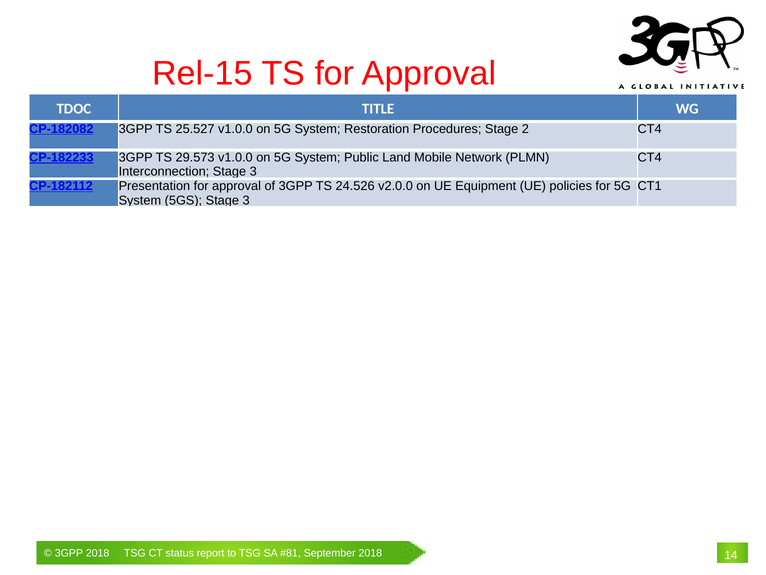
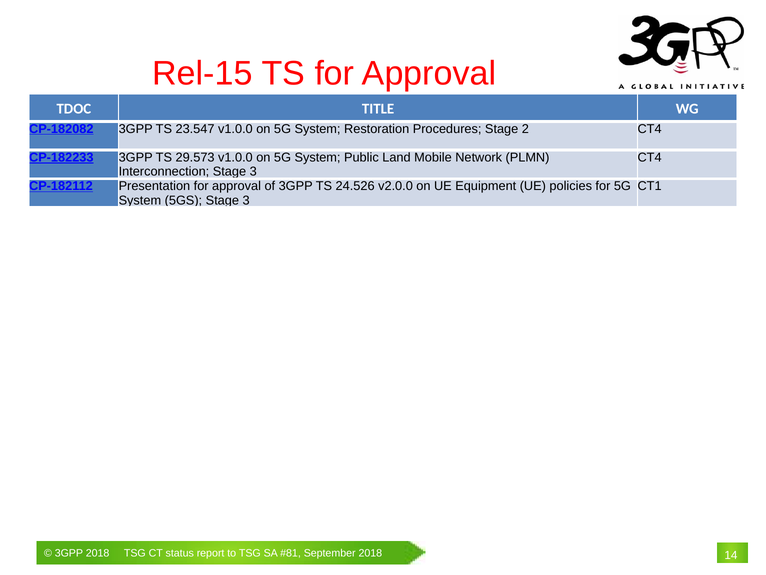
25.527: 25.527 -> 23.547 (195, 129)
